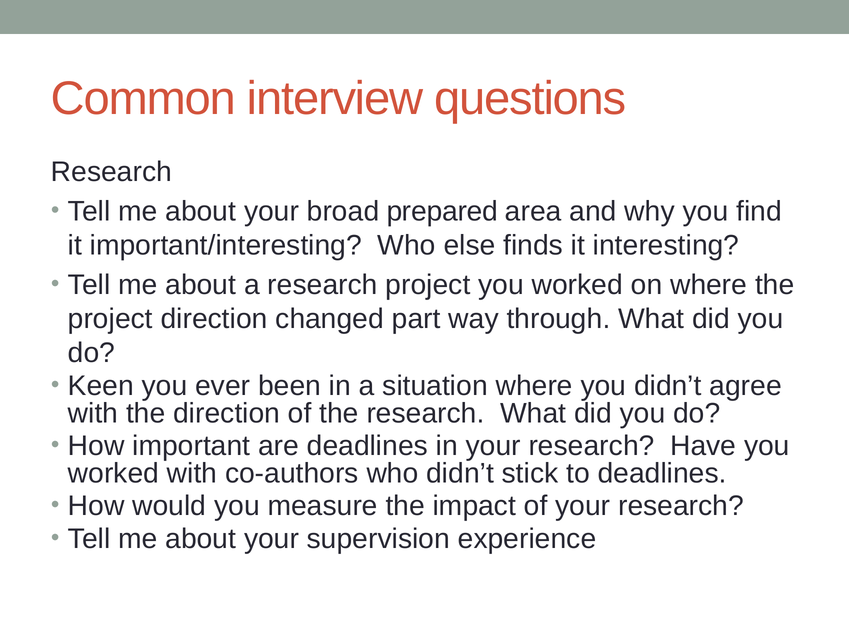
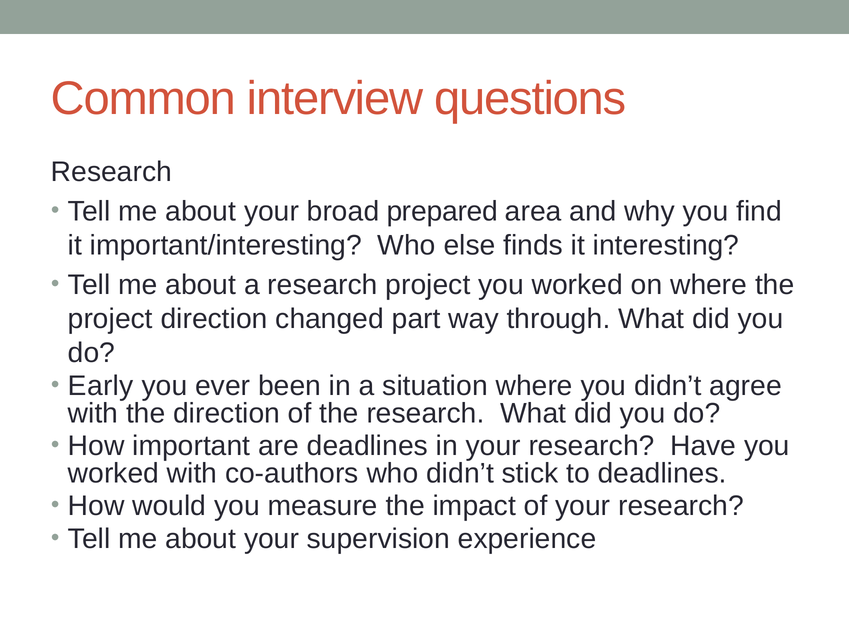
Keen: Keen -> Early (101, 386)
